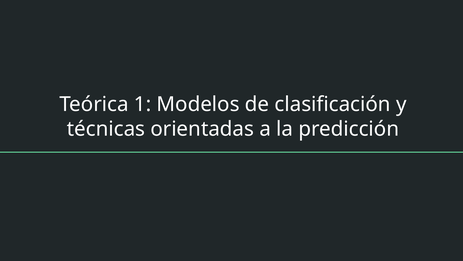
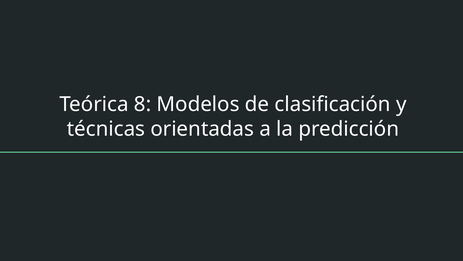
1: 1 -> 8 (143, 104)
